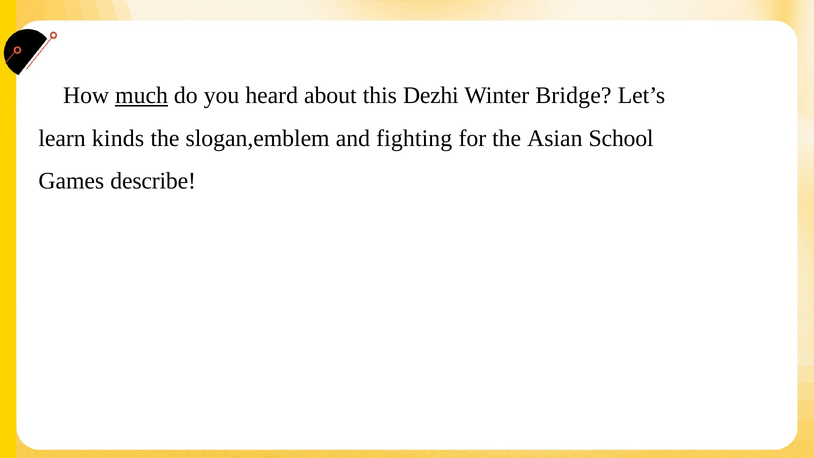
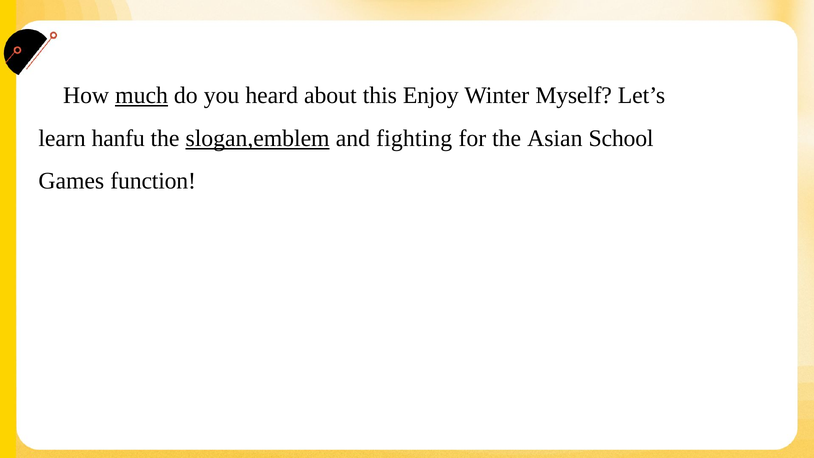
Dezhi: Dezhi -> Enjoy (431, 95)
Bridge: Bridge -> Myself (574, 95)
kinds: kinds -> hanfu (118, 139)
slogan,emblem underline: none -> present (258, 139)
describe: describe -> function (153, 181)
